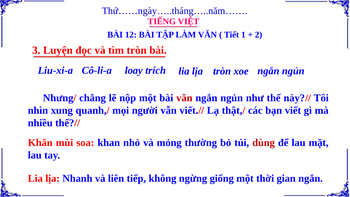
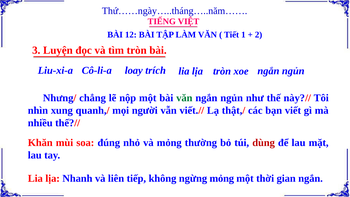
văn colour: red -> green (184, 98)
khan: khan -> đúng (109, 142)
ngừng giống: giống -> mỏng (222, 178)
